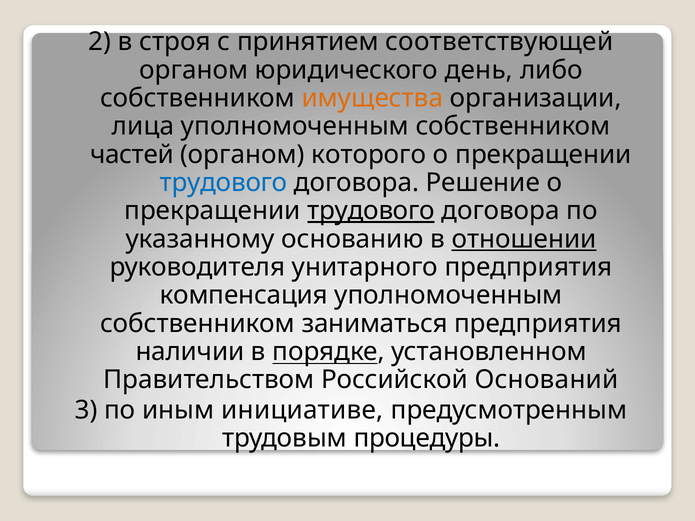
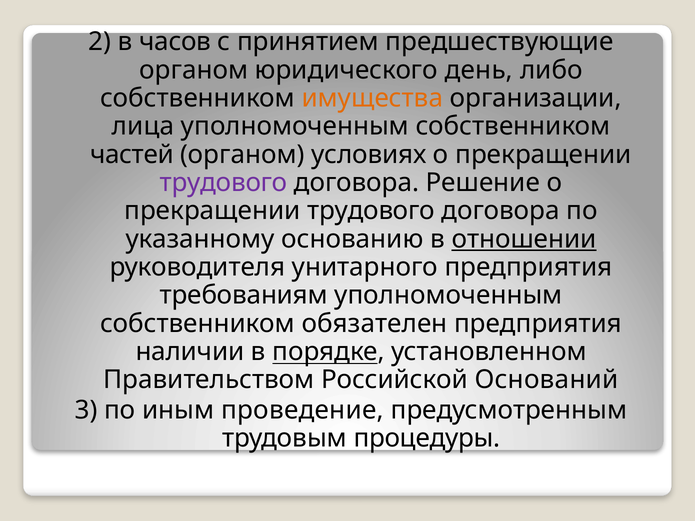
строя: строя -> часов (175, 42)
соответствующей: соответствующей -> предшествующие (499, 42)
которого: которого -> условиях (369, 155)
трудового colour: blue -> purple (224, 183)
трудового underline: present -> none (371, 211)
компенсация: компенсация -> требованиям (244, 295)
заниматься: заниматься -> обязателен (374, 324)
инициативе: инициативе -> проведение (302, 410)
